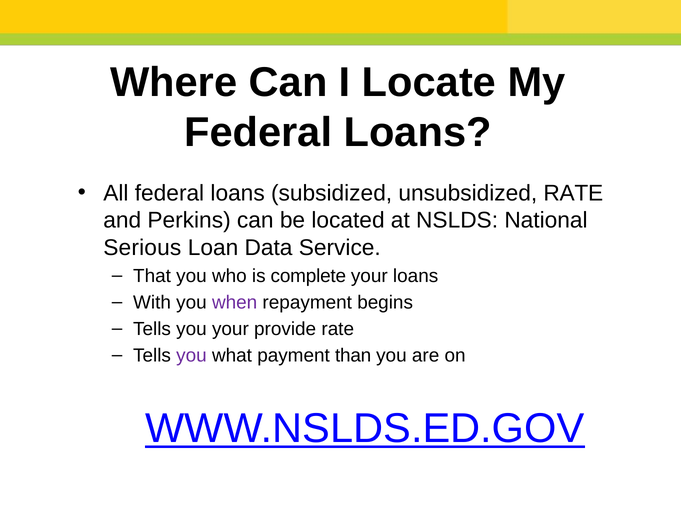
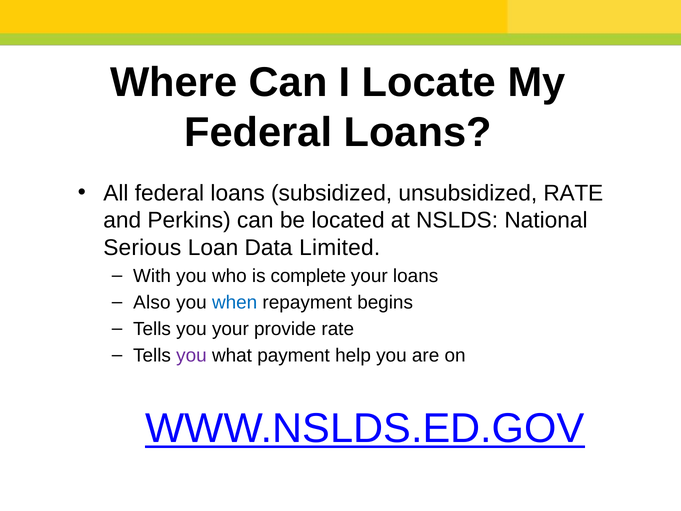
Service: Service -> Limited (340, 248)
That: That -> With (152, 276)
With: With -> Also (152, 303)
when colour: purple -> blue (235, 303)
than: than -> help (353, 356)
